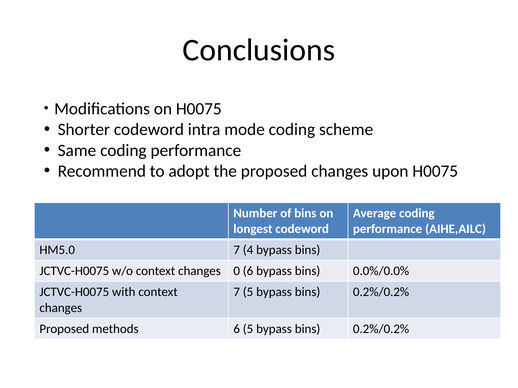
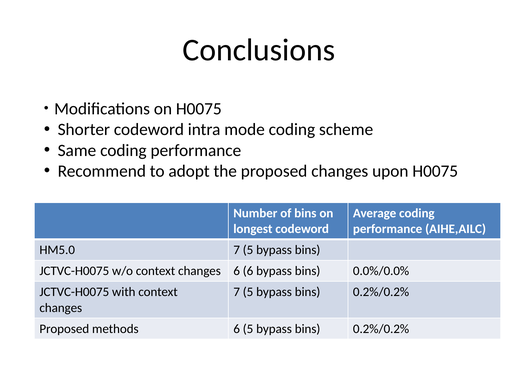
HM5.0 7 4: 4 -> 5 (248, 250)
changes 0: 0 -> 6 (237, 271)
